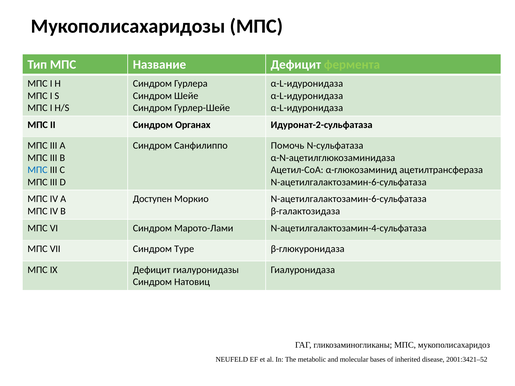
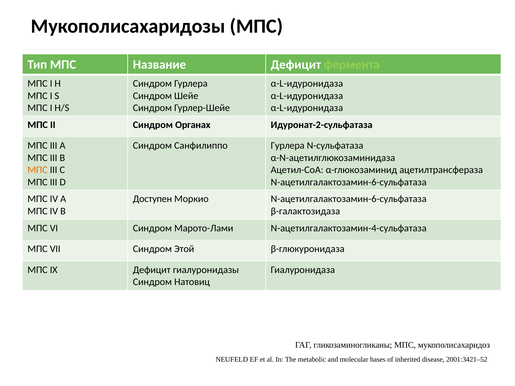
Санфилиппо Помочь: Помочь -> Гурлера (288, 146)
МПС colour: blue -> orange (37, 170)
Type: Type -> Этой (184, 249)
